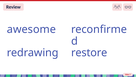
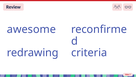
restore: restore -> criteria (89, 52)
